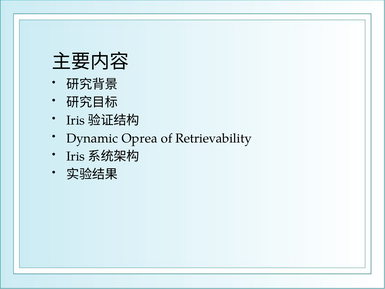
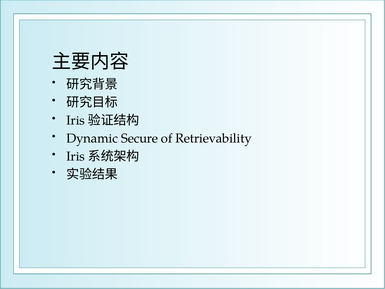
Oprea: Oprea -> Secure (140, 138)
